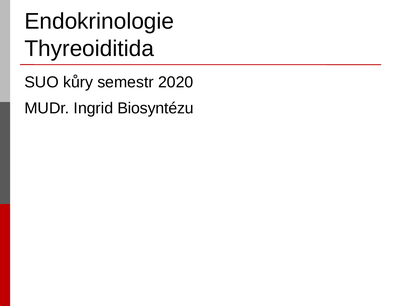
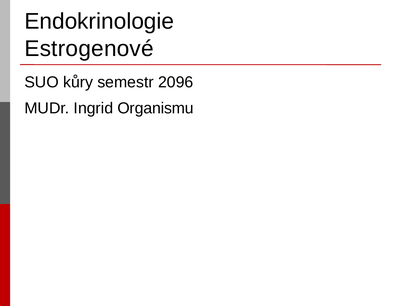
Thyreoiditida: Thyreoiditida -> Estrogenové (89, 49)
2020: 2020 -> 2096 (176, 82)
Biosyntézu: Biosyntézu -> Organismu (156, 108)
